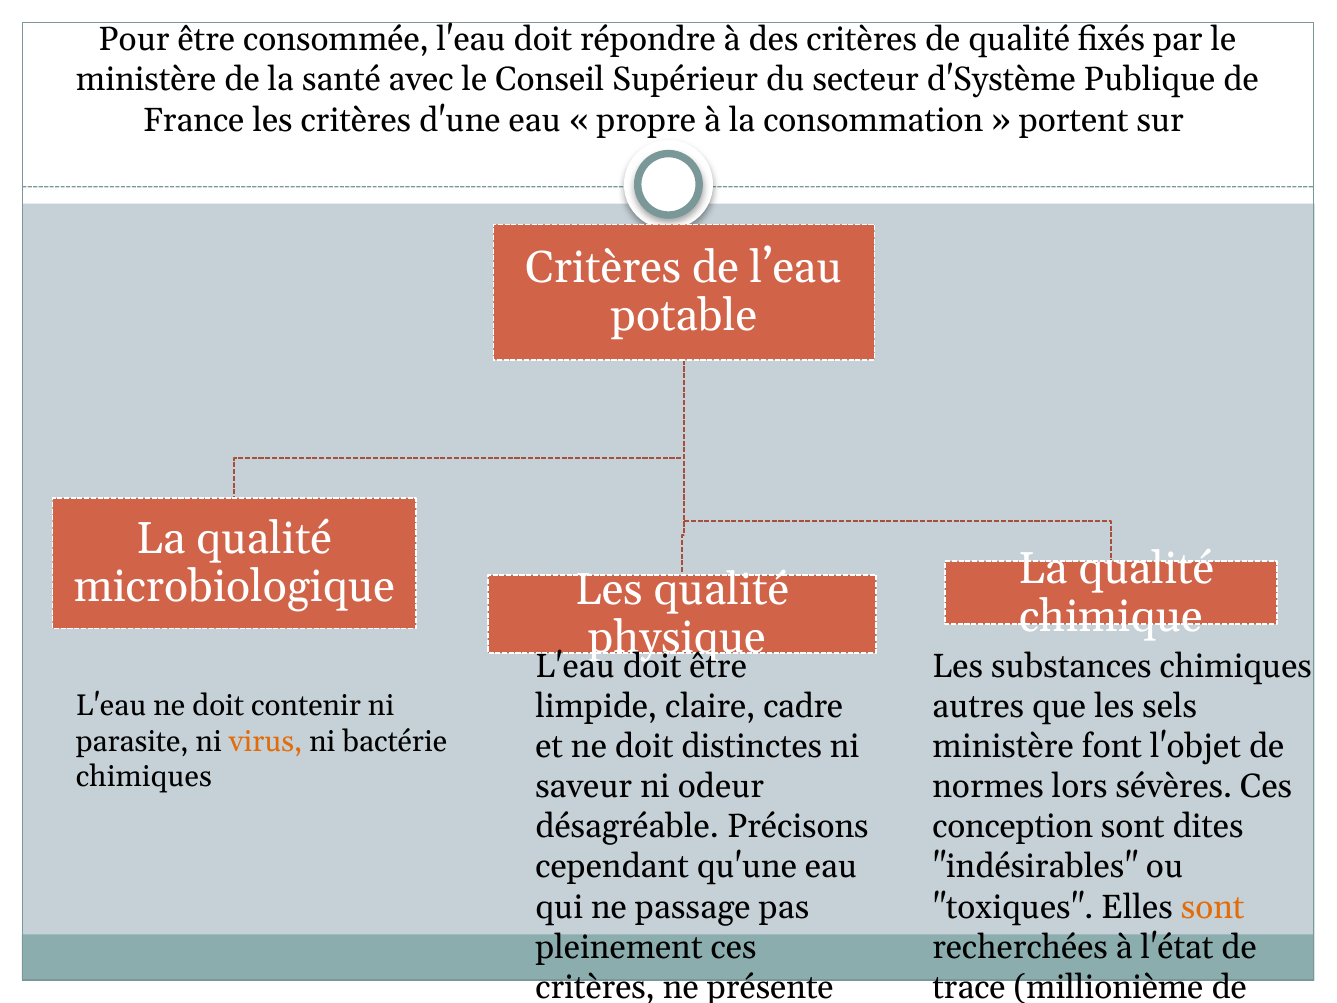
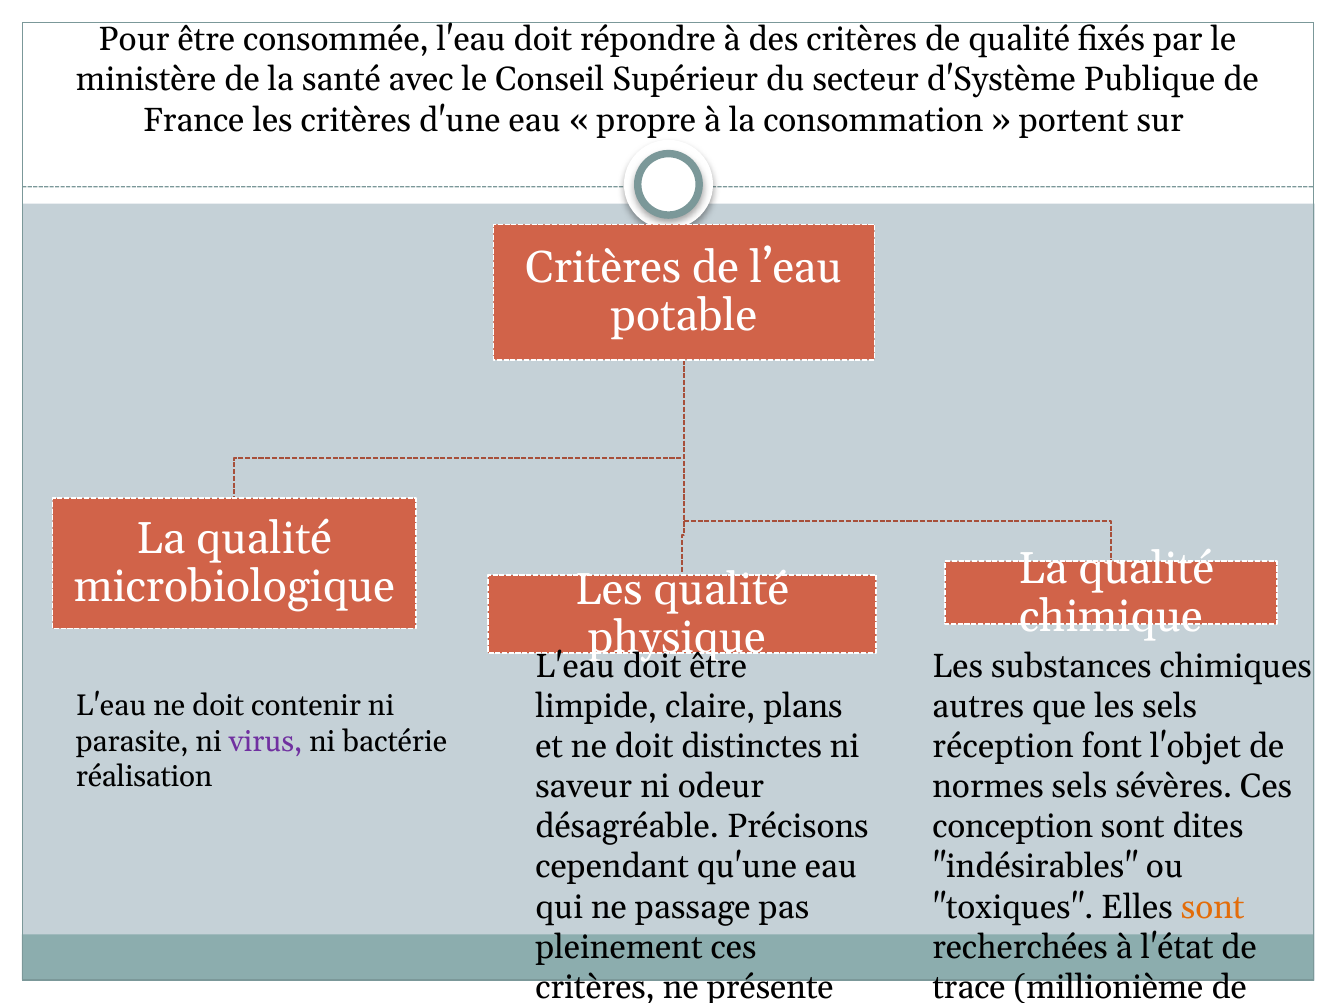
cadre: cadre -> plans (803, 706)
virus colour: orange -> purple (266, 741)
ministère: ministère -> réception (1003, 746)
chimiques: chimiques -> réalisation (144, 777)
normes lors: lors -> sels (1079, 786)
